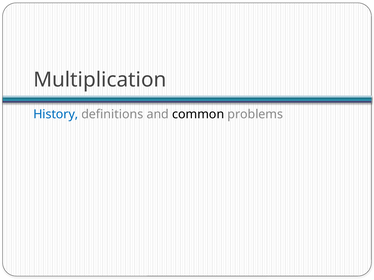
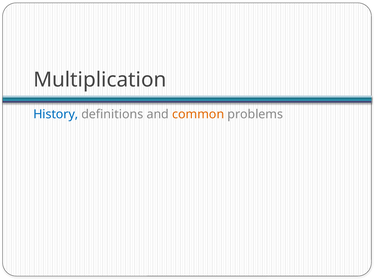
common colour: black -> orange (198, 114)
